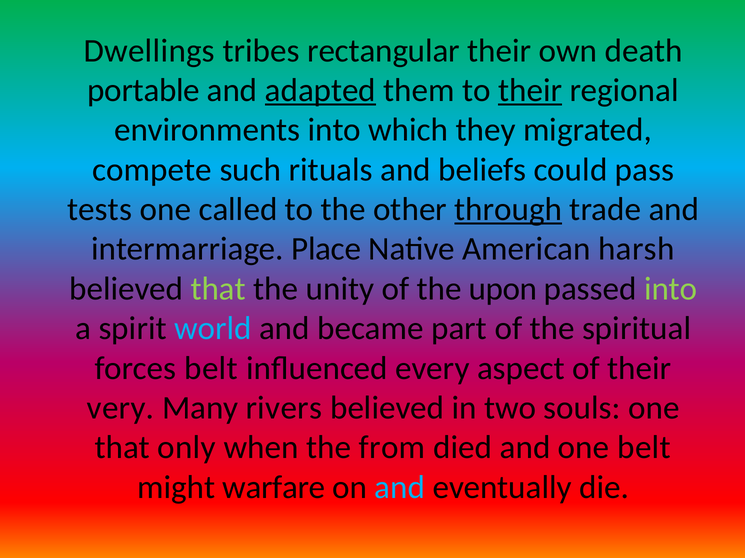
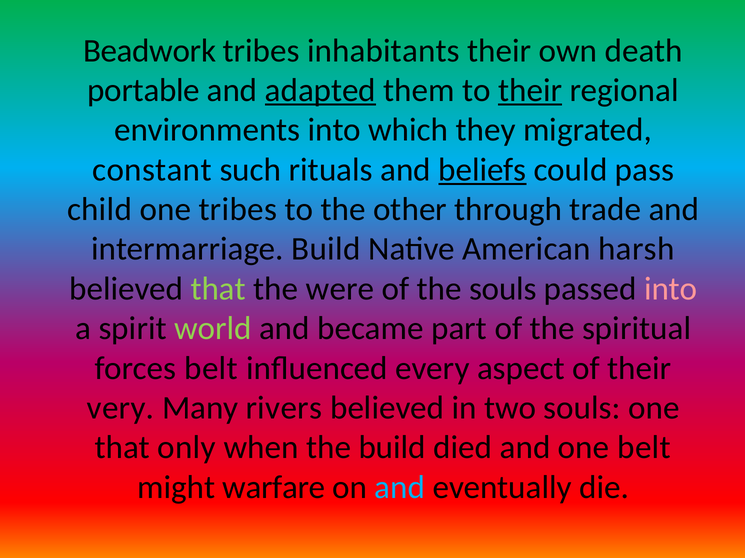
Dwellings: Dwellings -> Beadwork (150, 51)
rectangular: rectangular -> inhabitants (383, 51)
compete: compete -> constant (152, 170)
beliefs underline: none -> present (482, 170)
tests: tests -> child (100, 210)
one called: called -> tribes (238, 210)
through underline: present -> none (508, 210)
intermarriage Place: Place -> Build (326, 249)
unity: unity -> were (340, 289)
the upon: upon -> souls (503, 289)
into colour: light green -> pink (671, 289)
world colour: light blue -> light green (213, 329)
the from: from -> build (392, 448)
